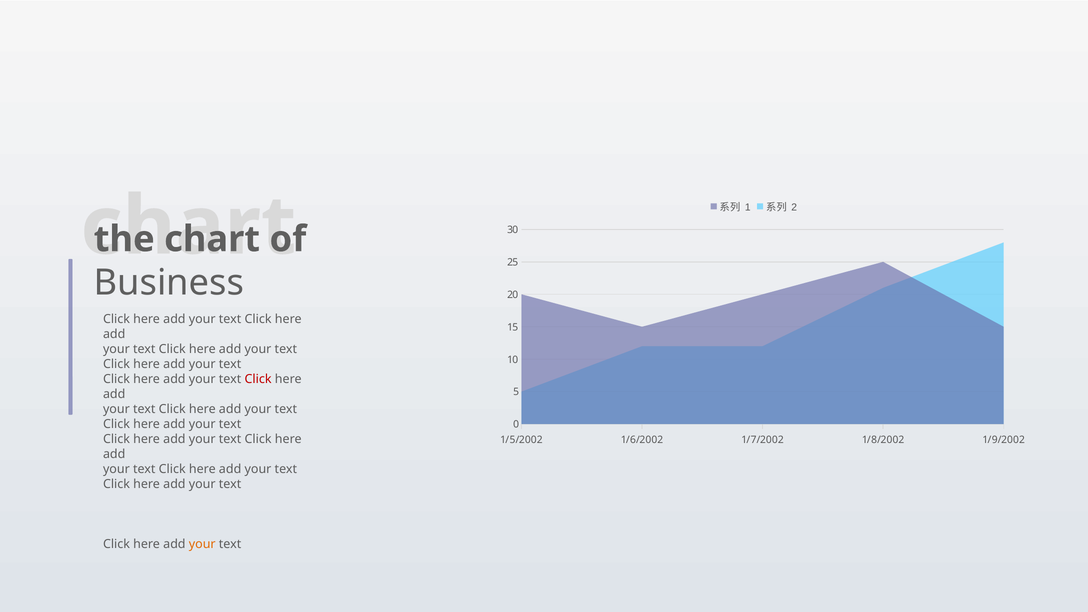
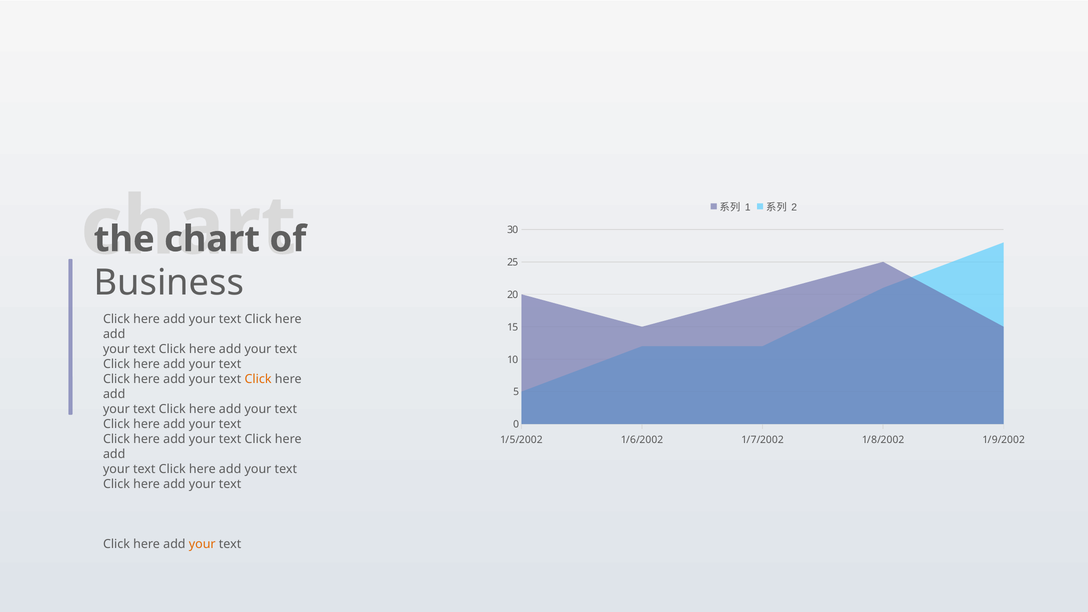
Click colour: red -> orange (258, 379)
